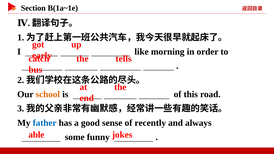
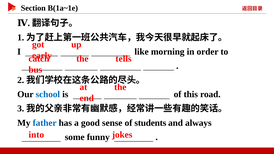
school colour: orange -> blue (48, 94)
recently: recently -> students (150, 123)
able: able -> into (36, 135)
